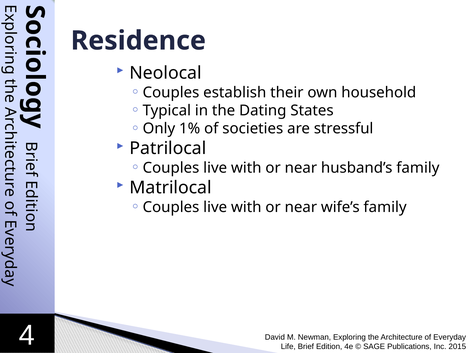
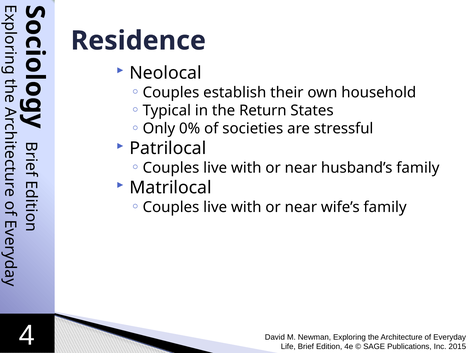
Dating: Dating -> Return (263, 111)
1%: 1% -> 0% (190, 129)
